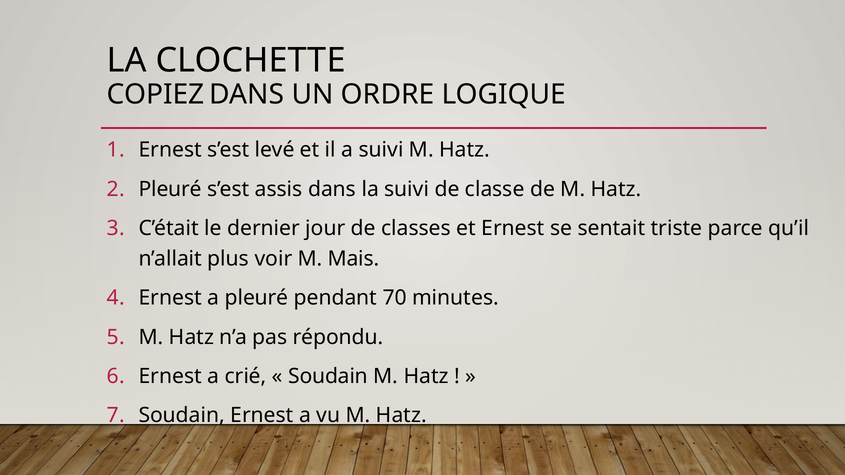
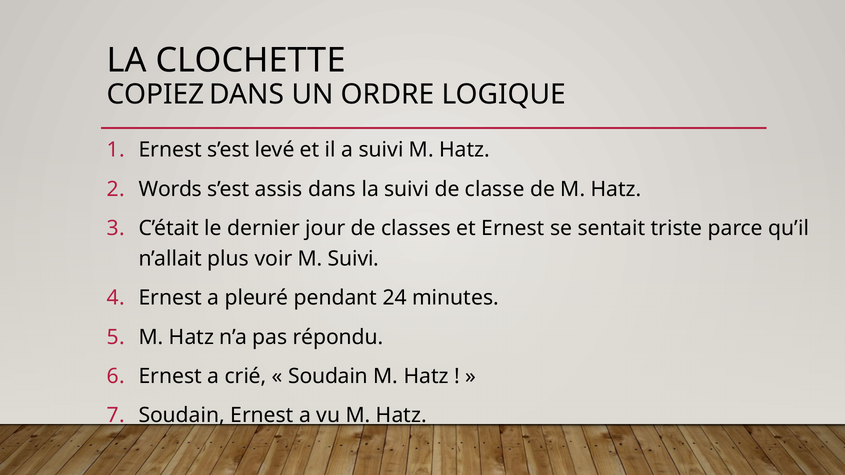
Pleuré: Pleuré -> Words (170, 189)
M Mais: Mais -> Suivi (353, 259)
70: 70 -> 24 (395, 298)
